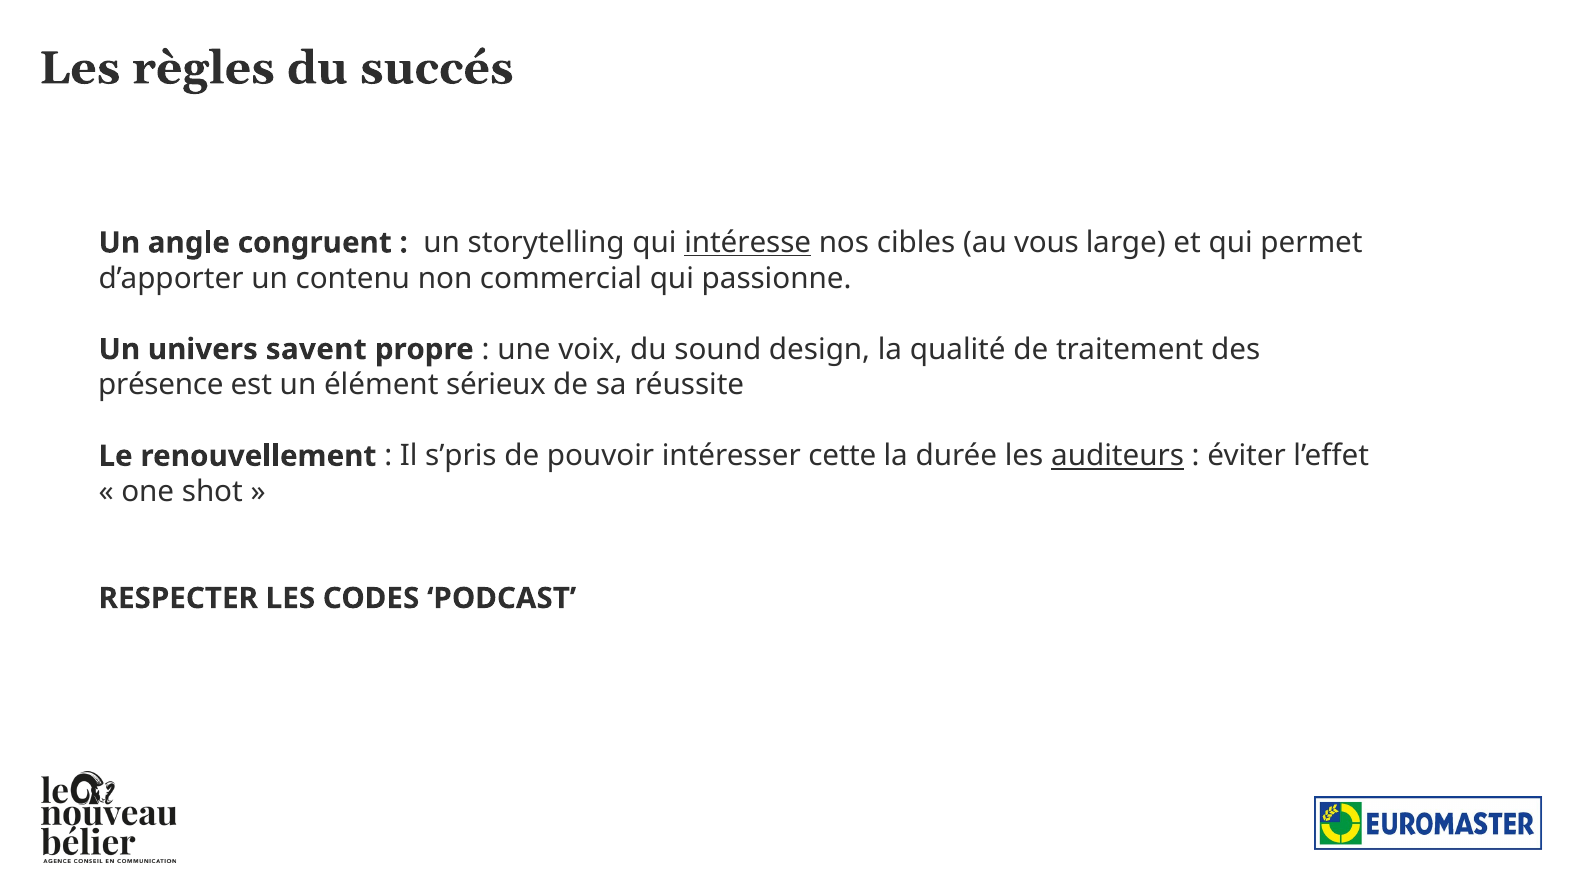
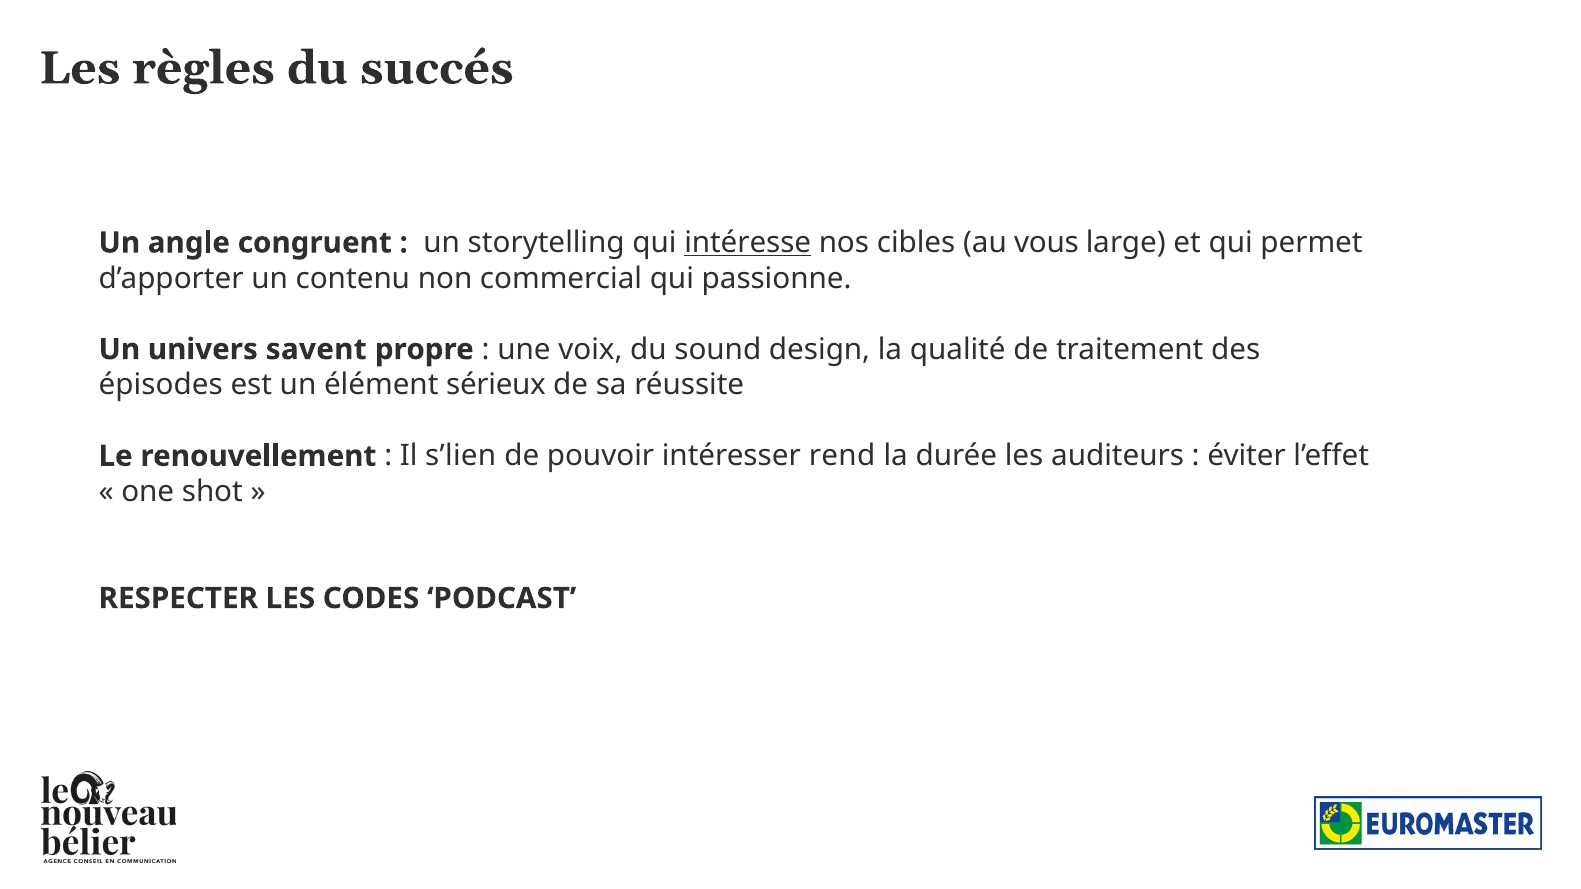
présence: présence -> épisodes (161, 385)
s’pris: s’pris -> s’lien (461, 456)
cette: cette -> rend (842, 456)
auditeurs underline: present -> none (1118, 456)
